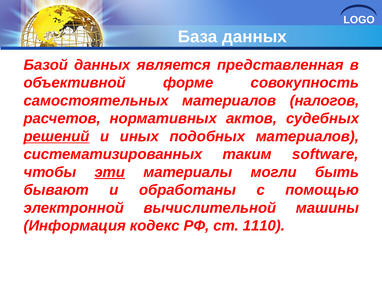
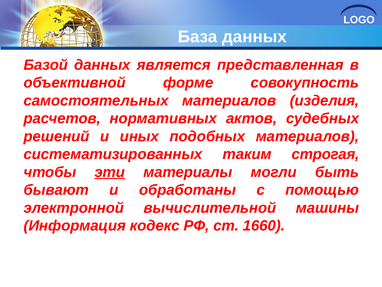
налогов: налогов -> изделия (325, 101)
решений underline: present -> none (57, 136)
software: software -> строгая (325, 154)
1110: 1110 -> 1660 (264, 225)
